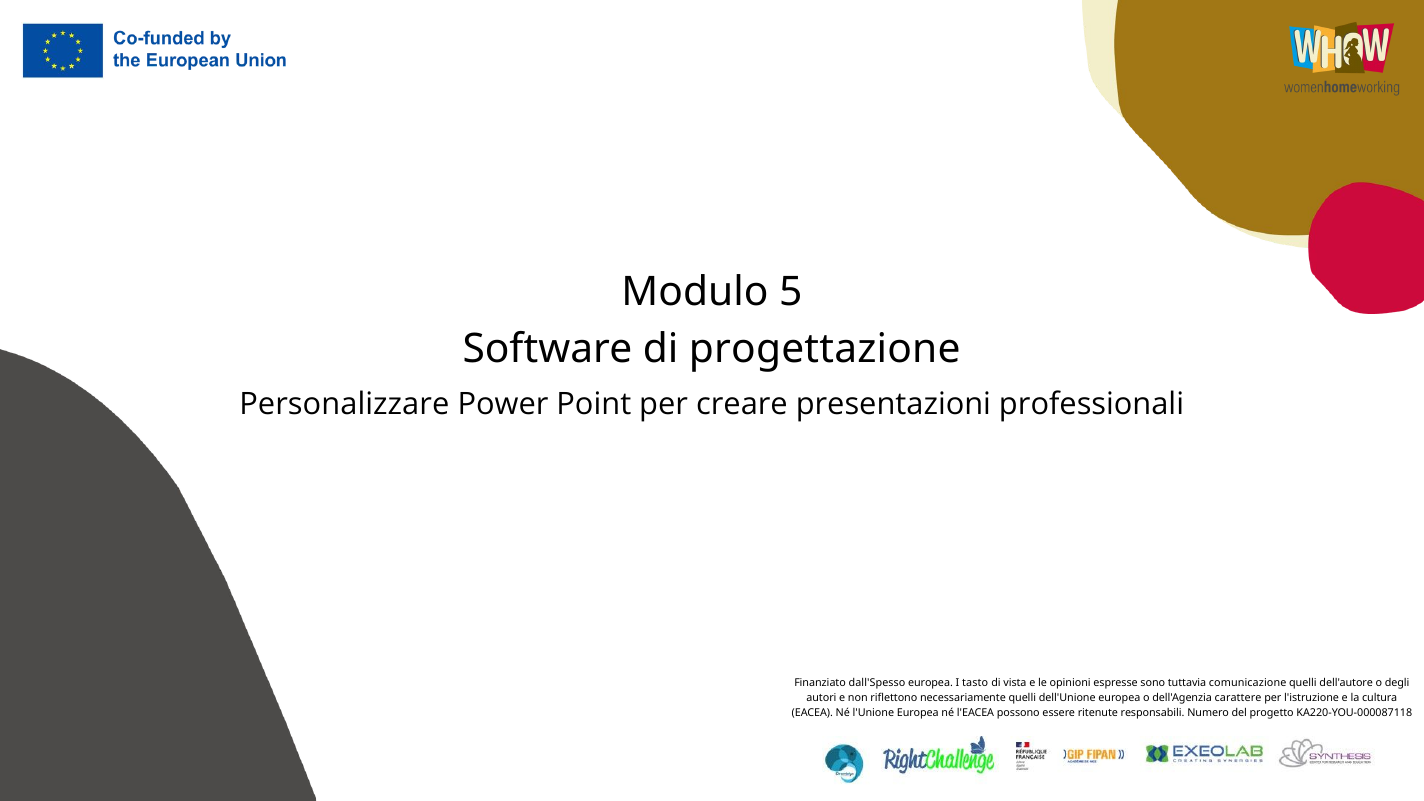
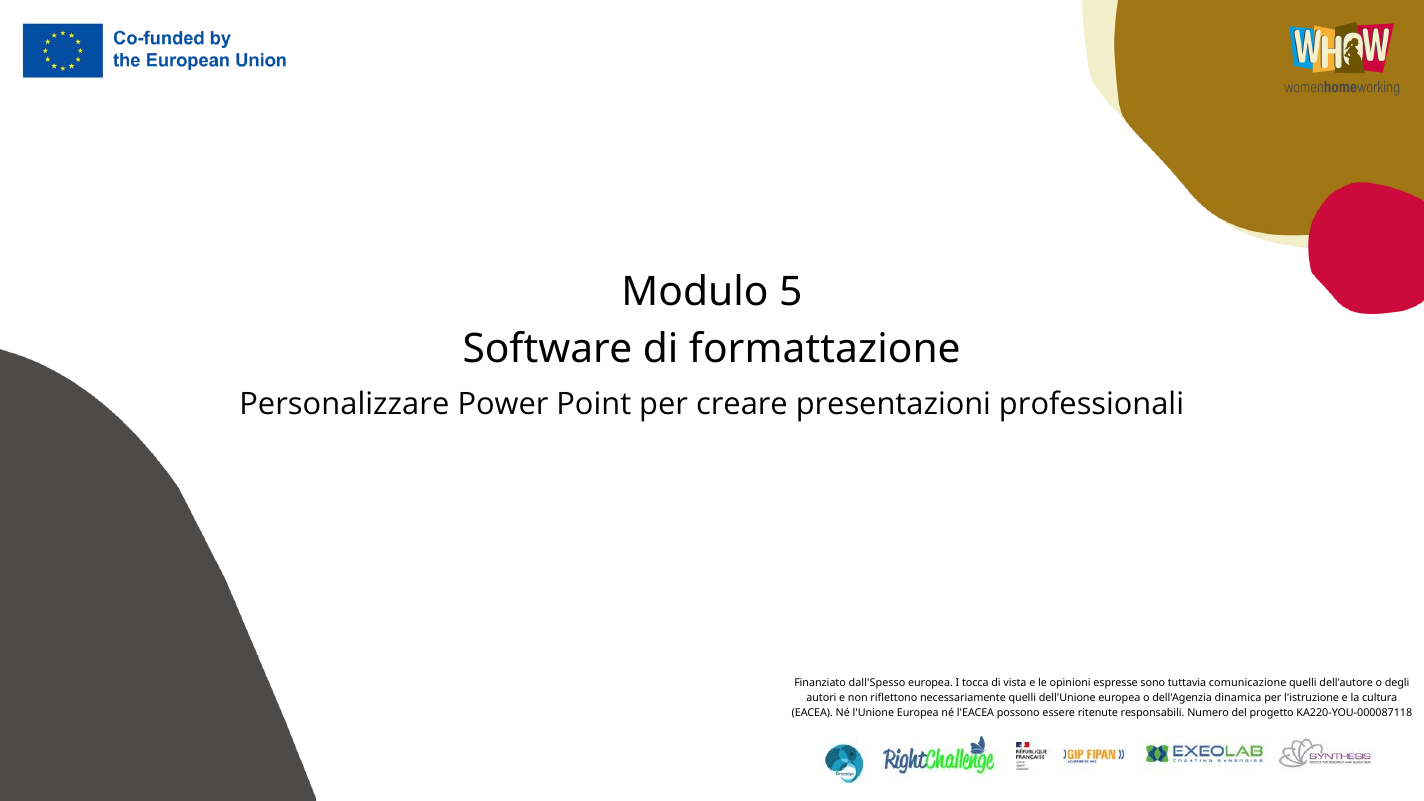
progettazione: progettazione -> formattazione (825, 349)
tasto: tasto -> tocca (975, 683)
carattere: carattere -> dinamica (1238, 698)
